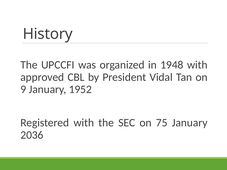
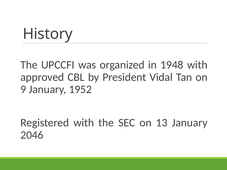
75: 75 -> 13 (162, 123)
2036: 2036 -> 2046 (32, 135)
